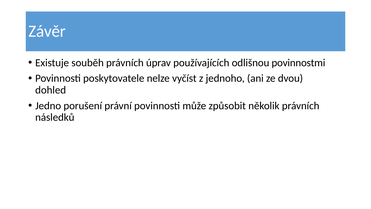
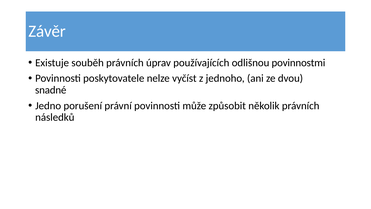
dohled: dohled -> snadné (51, 90)
